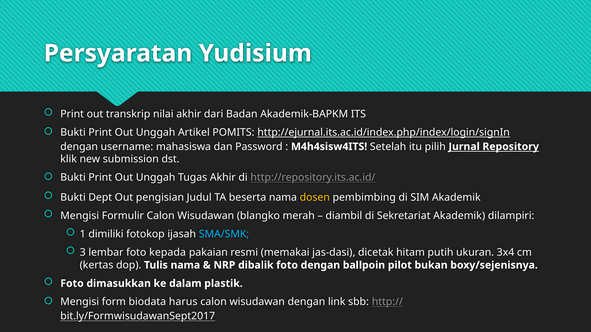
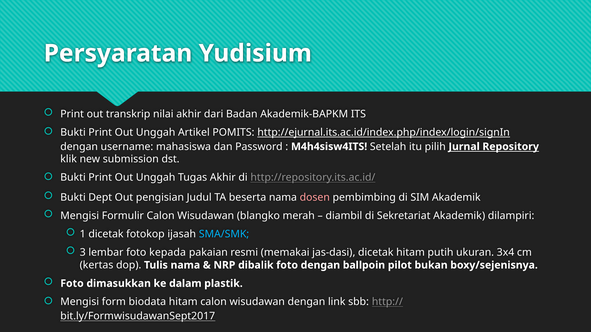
dosen colour: yellow -> pink (315, 198)
1 dimiliki: dimiliki -> dicetak (106, 235)
biodata harus: harus -> hitam (183, 302)
